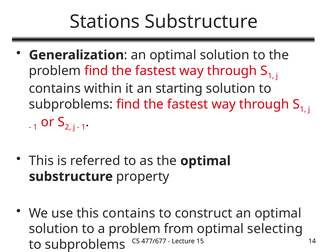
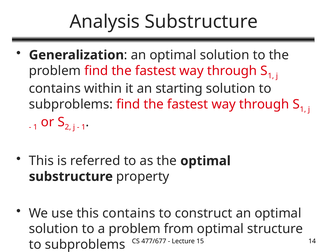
Stations: Stations -> Analysis (105, 22)
selecting: selecting -> structure (275, 229)
